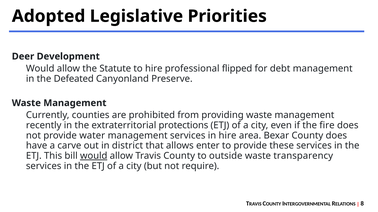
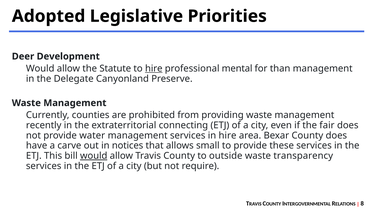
hire underline: none -> present (154, 69)
flipped: flipped -> mental (237, 69)
debt: debt -> than (280, 69)
Defeated: Defeated -> Delegate (74, 79)
protections: protections -> connecting (183, 126)
fire: fire -> fair (327, 126)
district: district -> notices (128, 146)
enter: enter -> small (208, 146)
